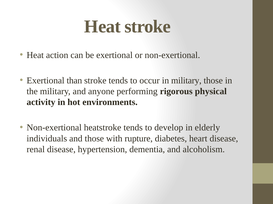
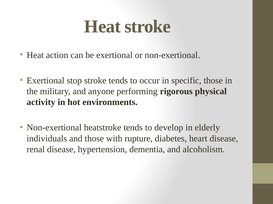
than: than -> stop (74, 81)
in military: military -> specific (186, 81)
